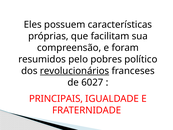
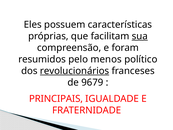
sua underline: none -> present (140, 36)
pobres: pobres -> menos (106, 59)
6027: 6027 -> 9679 (92, 82)
